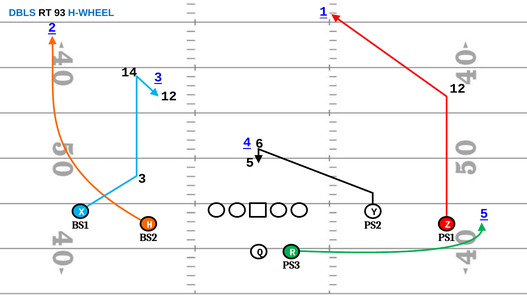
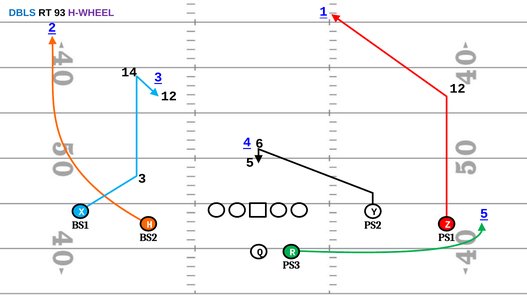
H-WHEEL colour: blue -> purple (91, 13)
